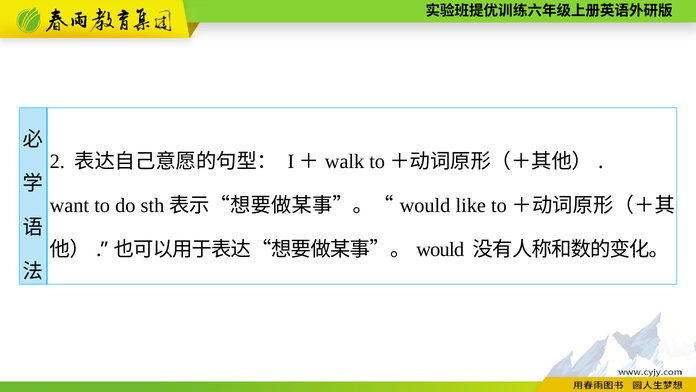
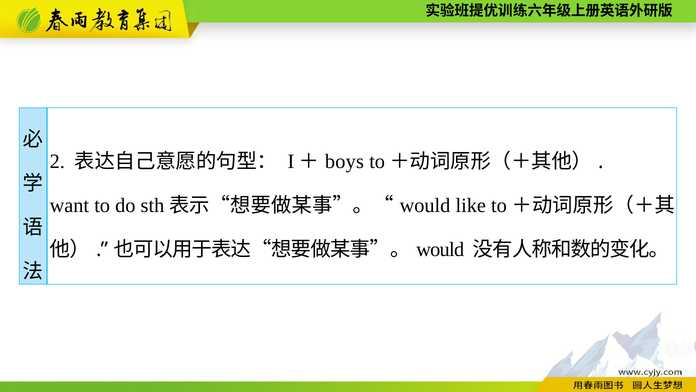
walk: walk -> boys (344, 161)
